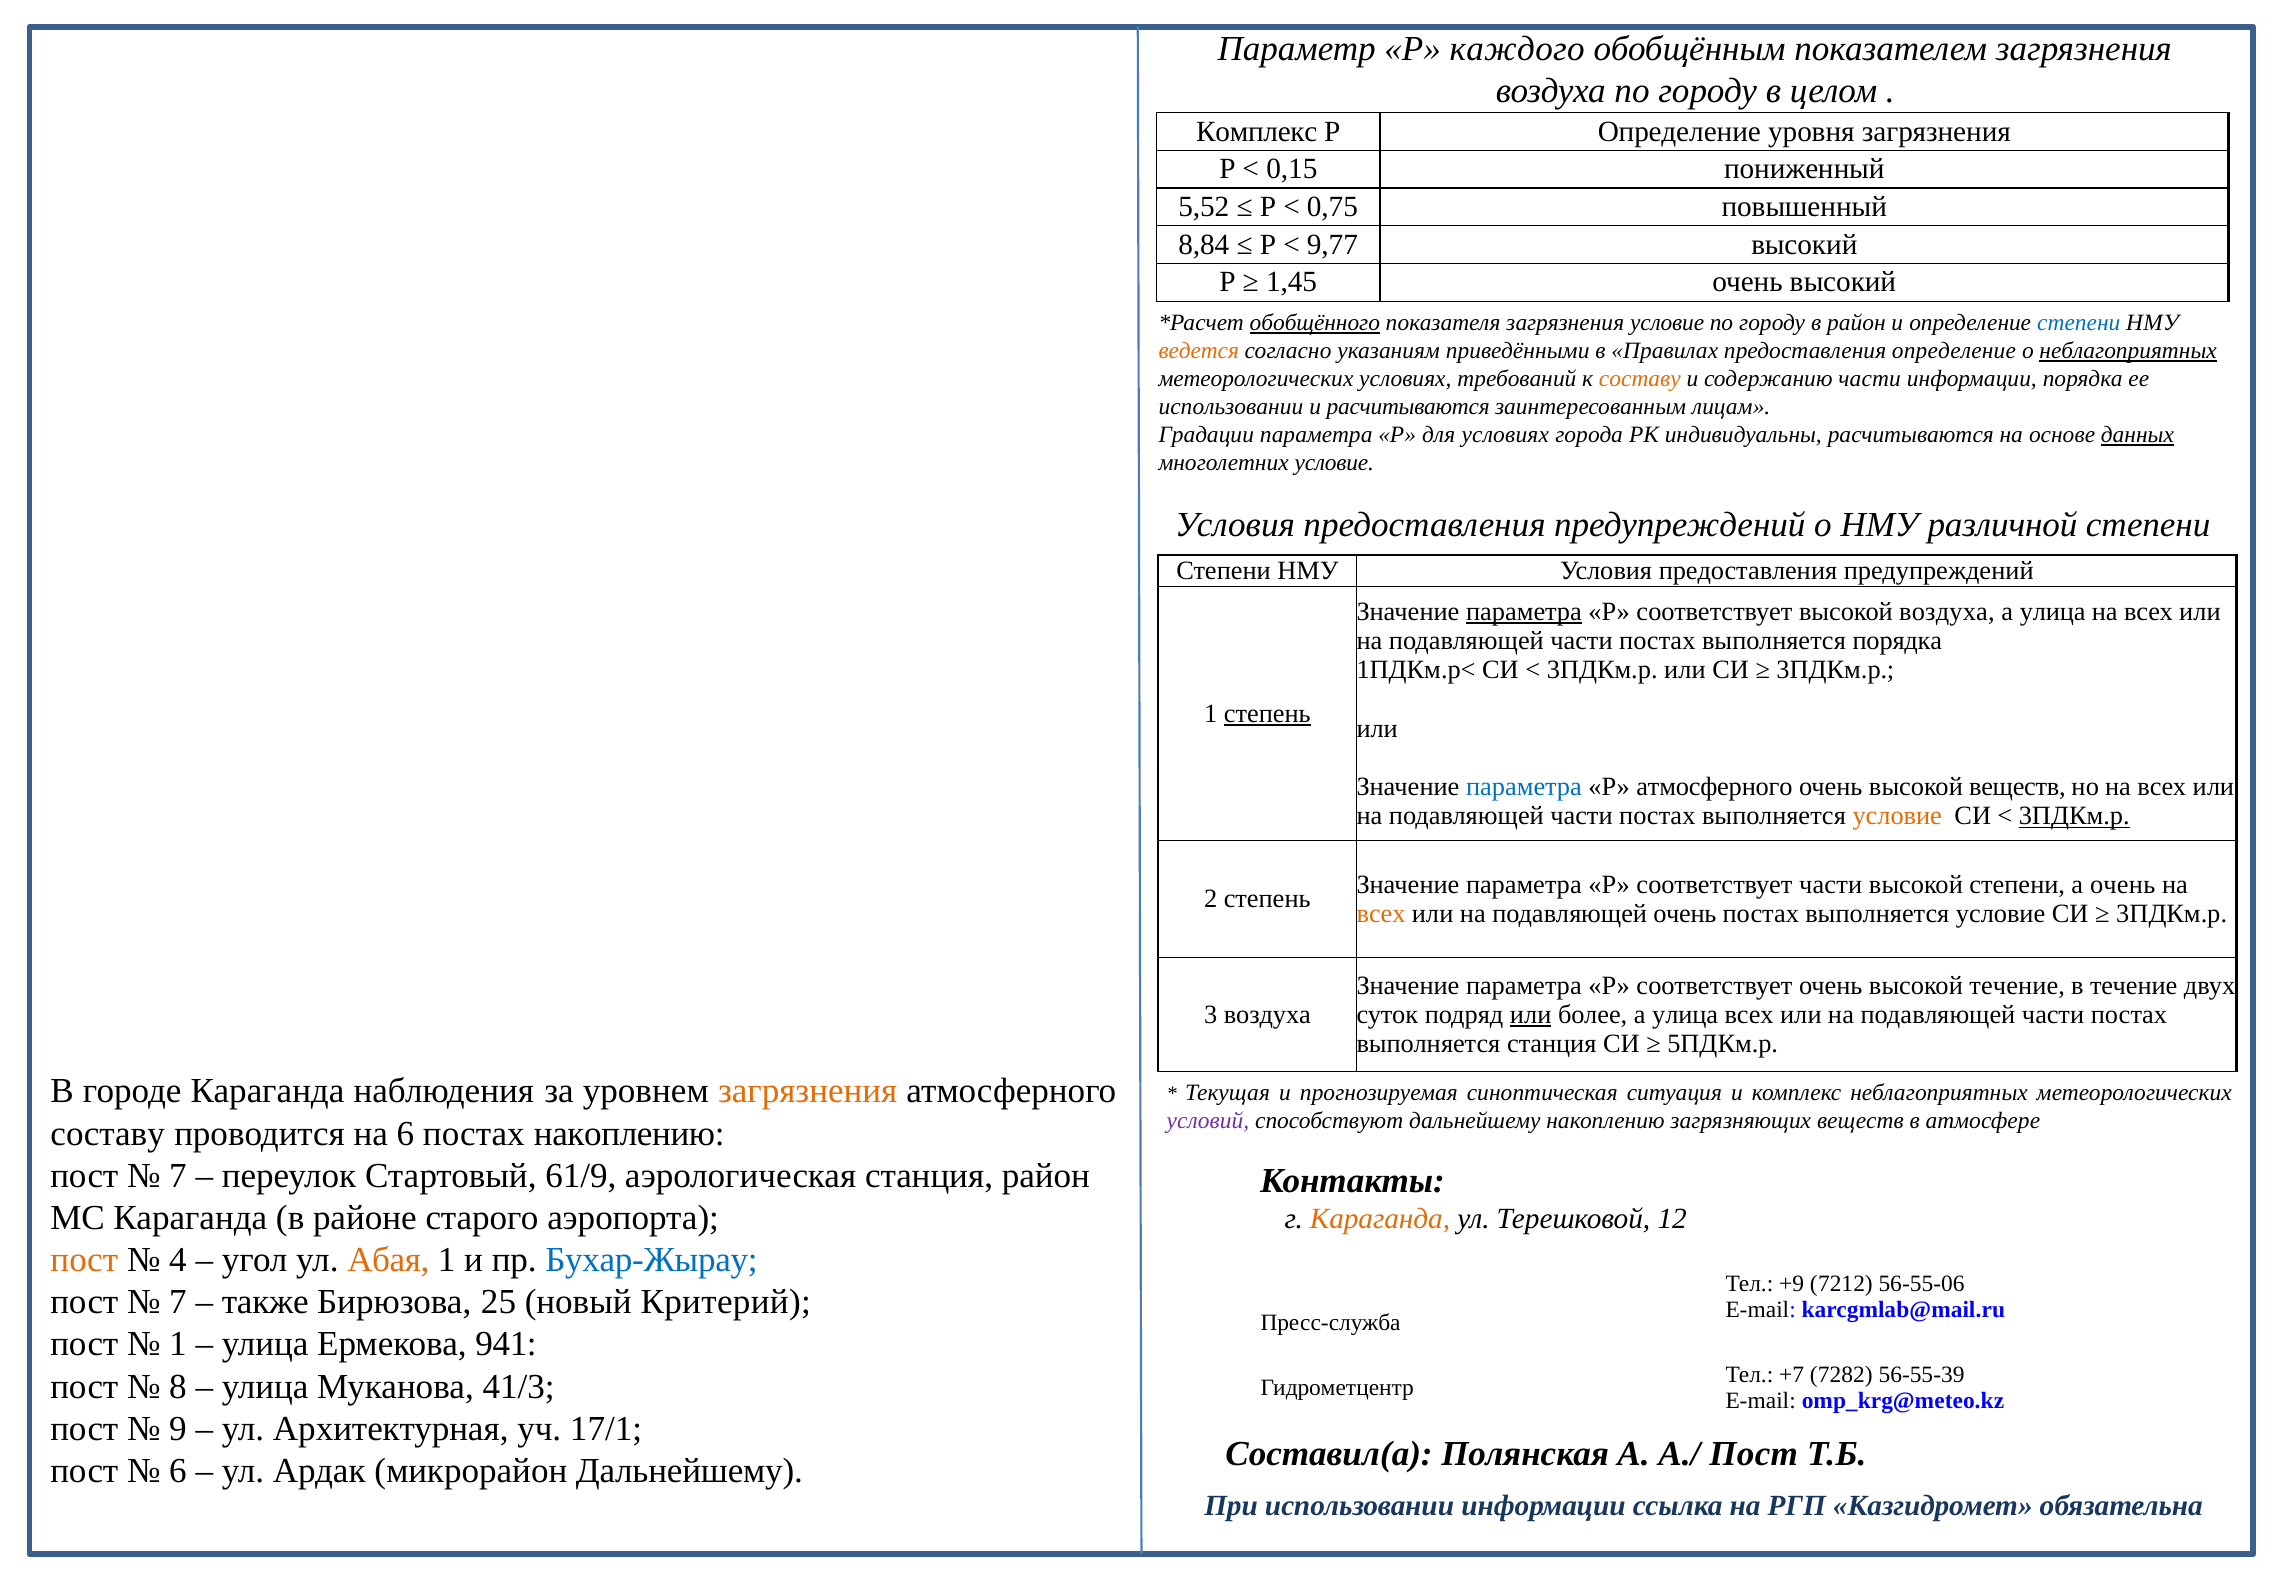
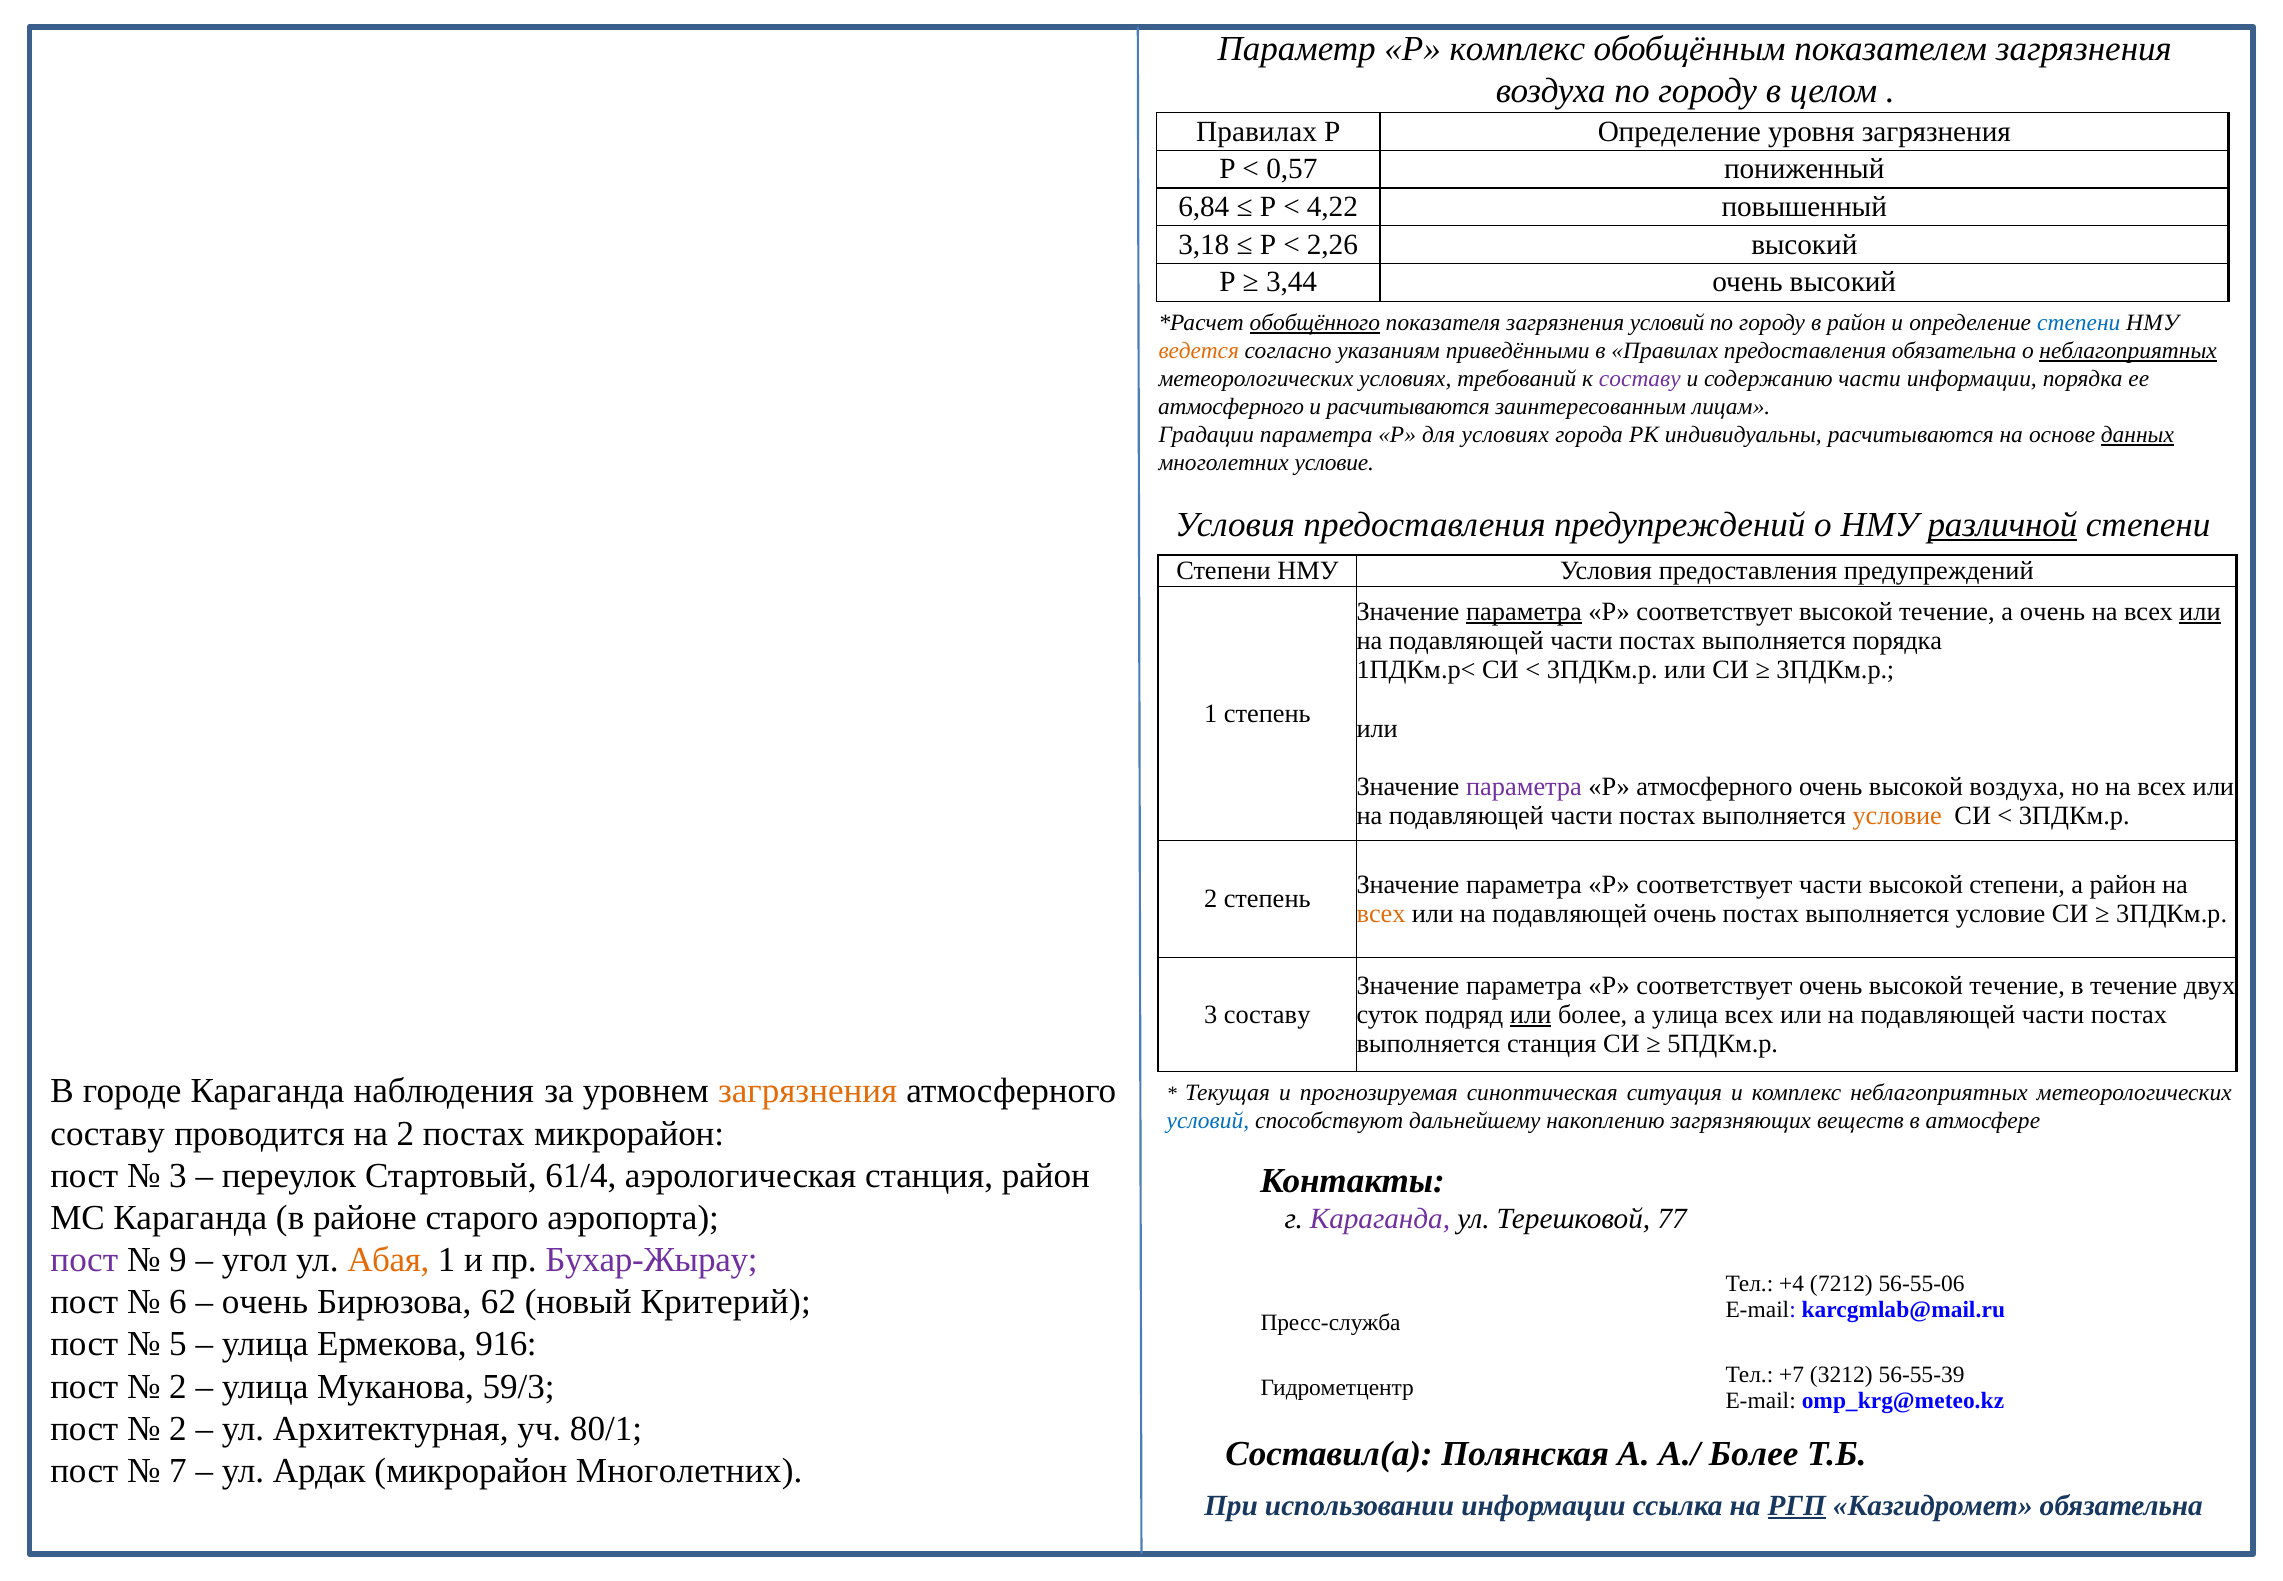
Р каждого: каждого -> комплекс (1517, 48)
Комплекс: Комплекс -> Правилах (1257, 131)
0,15: 0,15 -> 0,57 (1292, 169)
5,52: 5,52 -> 6,84 (1204, 207)
0,75: 0,75 -> 4,22 (1332, 207)
8,84: 8,84 -> 3,18 (1204, 244)
9,77: 9,77 -> 2,26 (1332, 244)
1,45: 1,45 -> 3,44 (1292, 282)
загрязнения условие: условие -> условий (1667, 323)
предоставления определение: определение -> обязательна (1954, 351)
составу colour: orange -> purple (1640, 379)
использовании: использовании -> атмосферного (1231, 407)
различной underline: none -> present (2002, 525)
соответствует высокой воздуха: воздуха -> течение (1947, 611)
улица: улица -> очень (2053, 611)
или underline: none -> present (2200, 611)
степень underline: present -> none (1267, 714)
параметра colour: blue -> purple (1524, 787)
высокой веществ: веществ -> воздуха (2017, 787)
3ПДКм.р underline: present -> none (2074, 816)
а очень: очень -> район (2123, 884)
3 воздуха: воздуха -> составу (1267, 1014)
условий colour: purple -> blue (1208, 1121)
на 6: 6 -> 2 (405, 1133)
постах накоплению: накоплению -> микрорайон (629, 1133)
7: 7 -> 3 (178, 1175)
61/9: 61/9 -> 61/4 (581, 1175)
Караганда colour: orange -> purple (1380, 1219)
12: 12 -> 77 (1672, 1219)
пост colour: orange -> purple (84, 1260)
4: 4 -> 9 (178, 1260)
Бухар-Жырау colour: blue -> purple (651, 1260)
+9: +9 -> +4 (1792, 1283)
7: 7 -> 6 (178, 1302)
также: также -> очень (265, 1302)
25: 25 -> 62 (499, 1302)
1: 1 -> 5 (178, 1344)
941: 941 -> 916 (506, 1344)
7282: 7282 -> 3212 (1841, 1375)
8: 8 -> 2 (178, 1386)
41/3: 41/3 -> 59/3 (519, 1386)
9: 9 -> 2 (178, 1428)
17/1: 17/1 -> 80/1 (606, 1428)
А./ Пост: Пост -> Более (1754, 1453)
6: 6 -> 7 (178, 1470)
микрорайон Дальнейшему: Дальнейшему -> Многолетних (689, 1470)
РГП underline: none -> present (1797, 1505)
